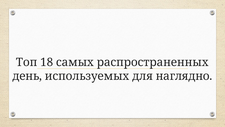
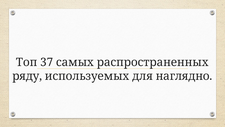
18: 18 -> 37 (47, 62)
день: день -> ряду (27, 76)
